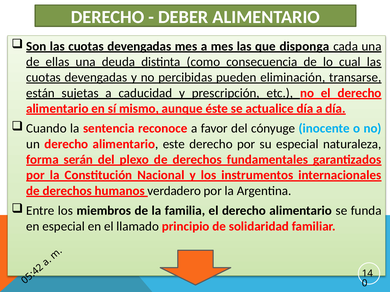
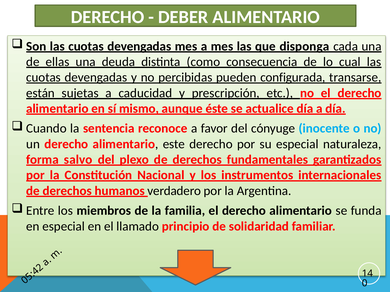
eliminación: eliminación -> configurada (293, 78)
serán: serán -> salvo (78, 160)
